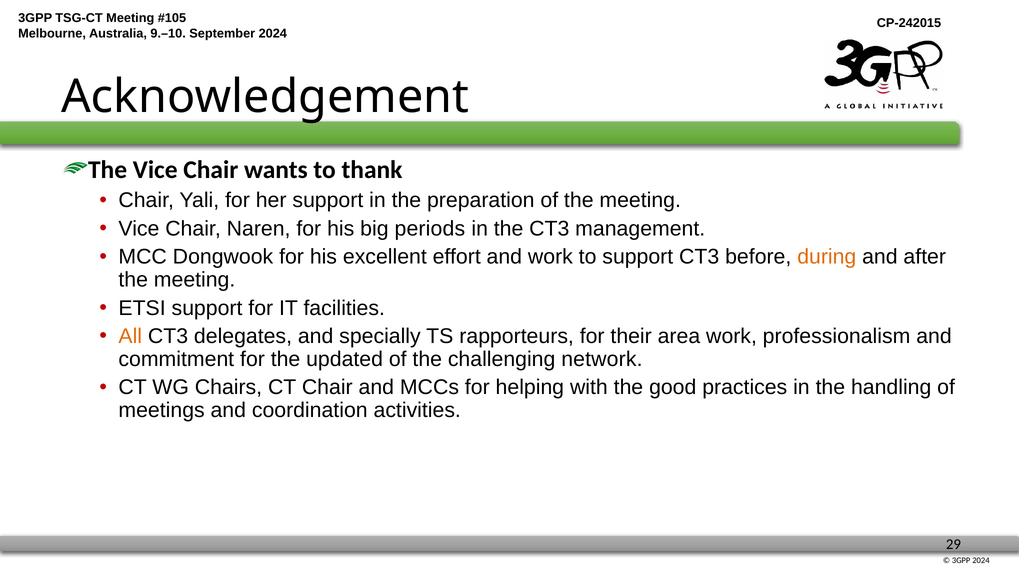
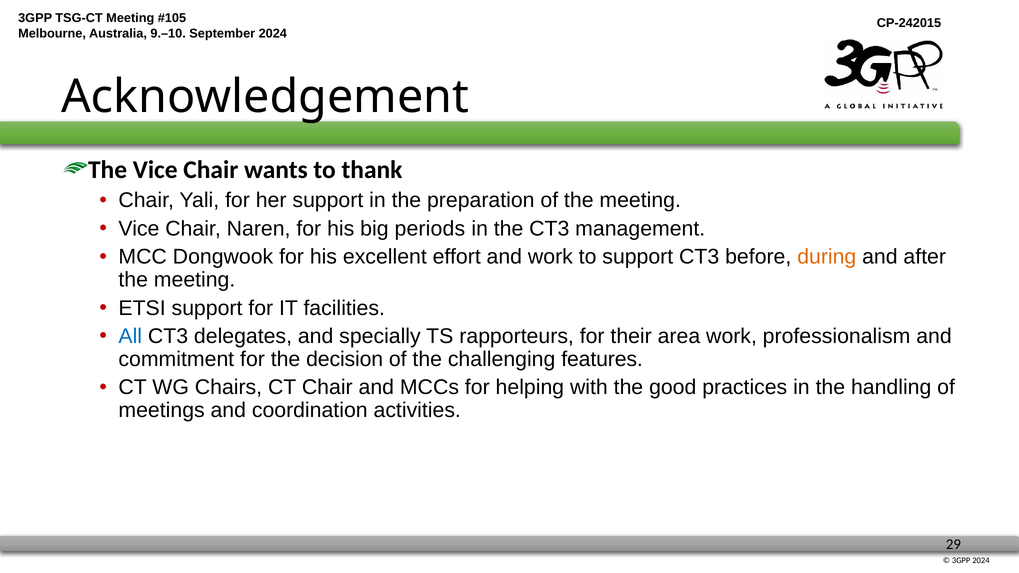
All colour: orange -> blue (130, 336)
updated: updated -> decision (345, 359)
network: network -> features (602, 359)
